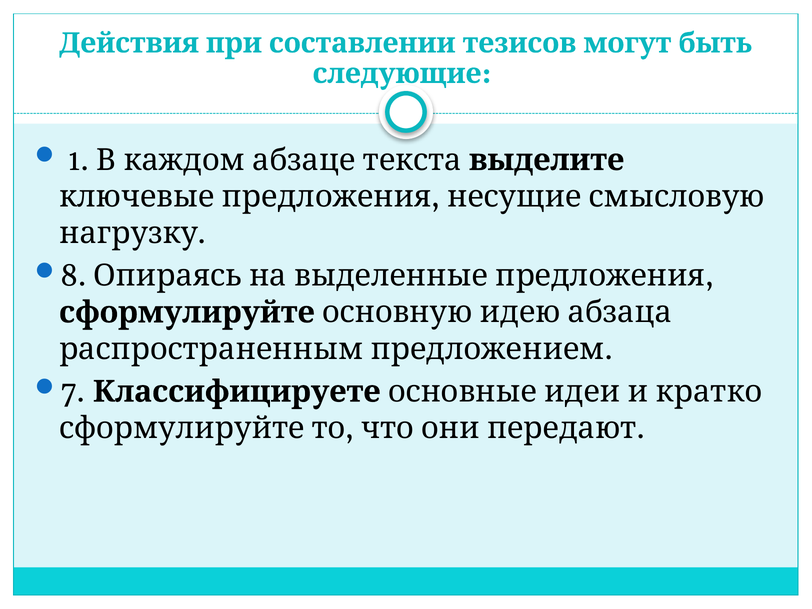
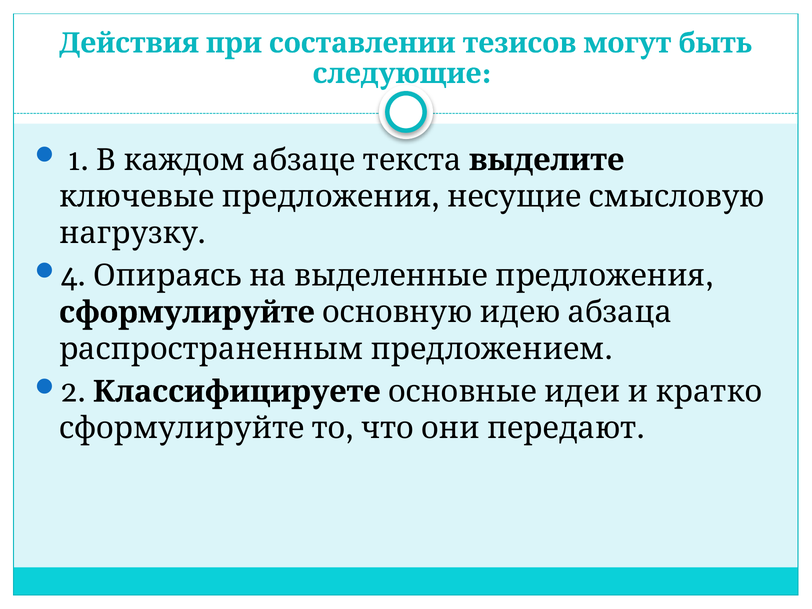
8: 8 -> 4 (73, 276)
7: 7 -> 2 (73, 392)
